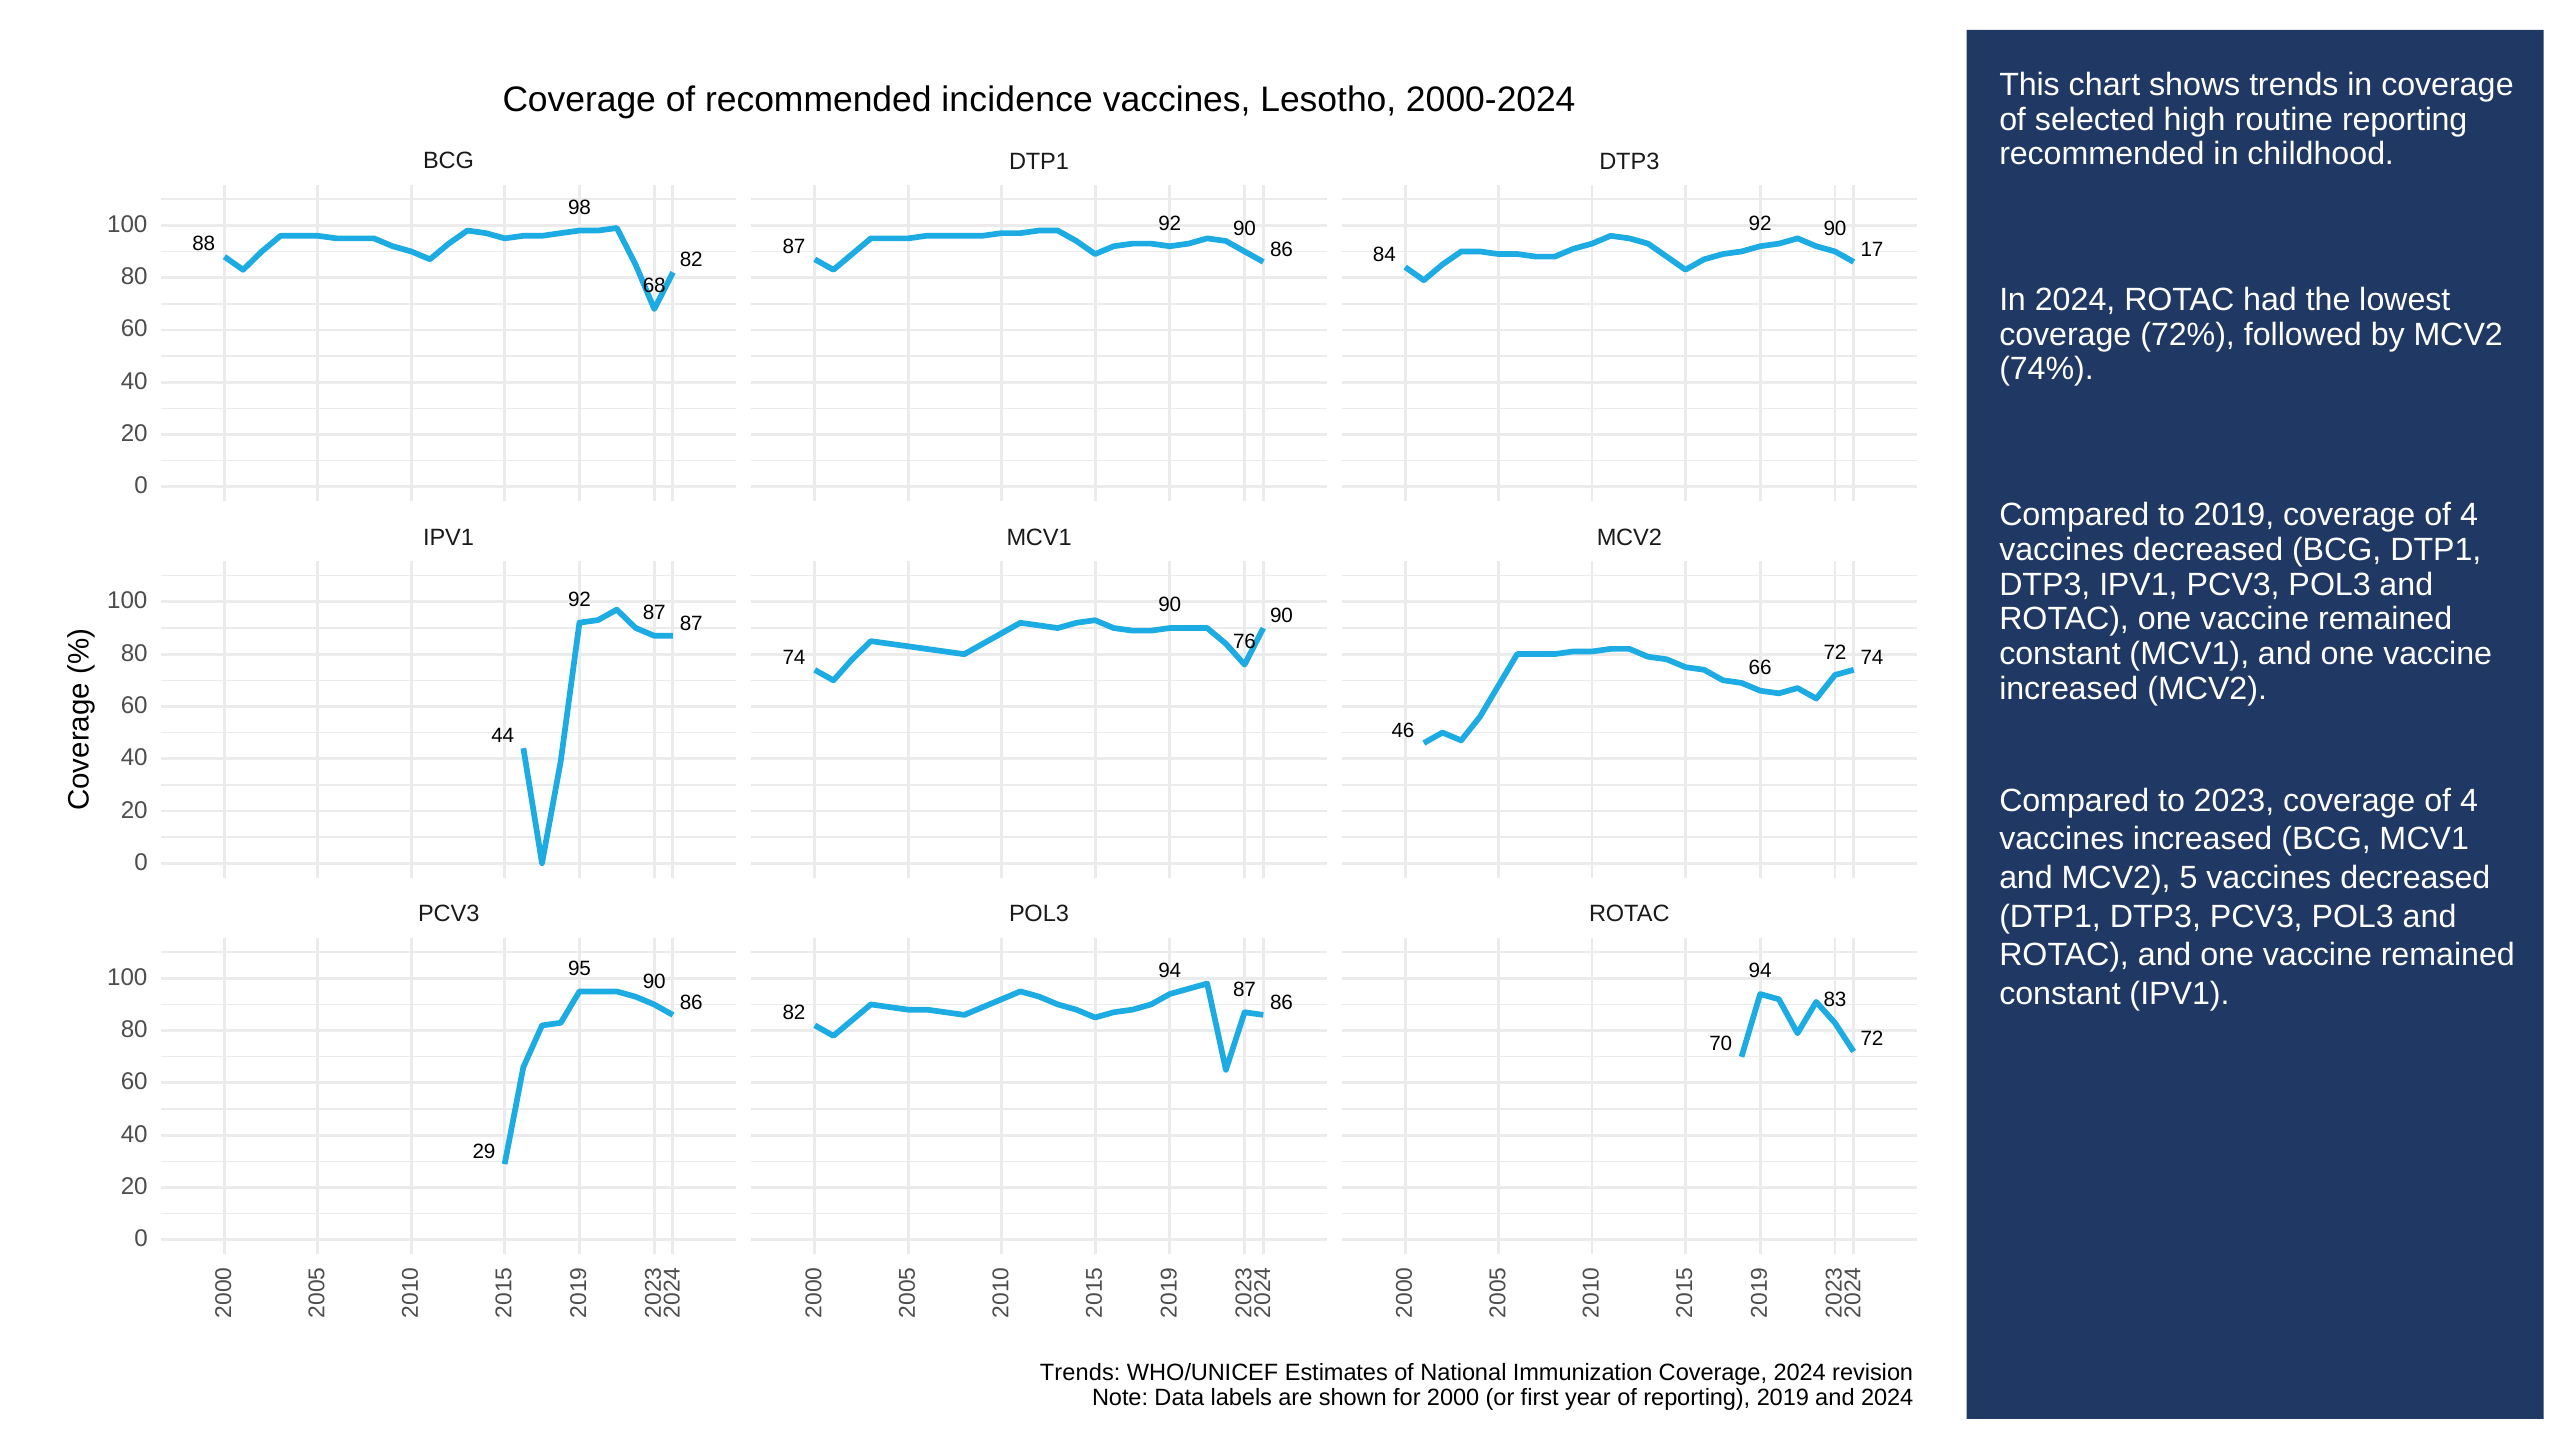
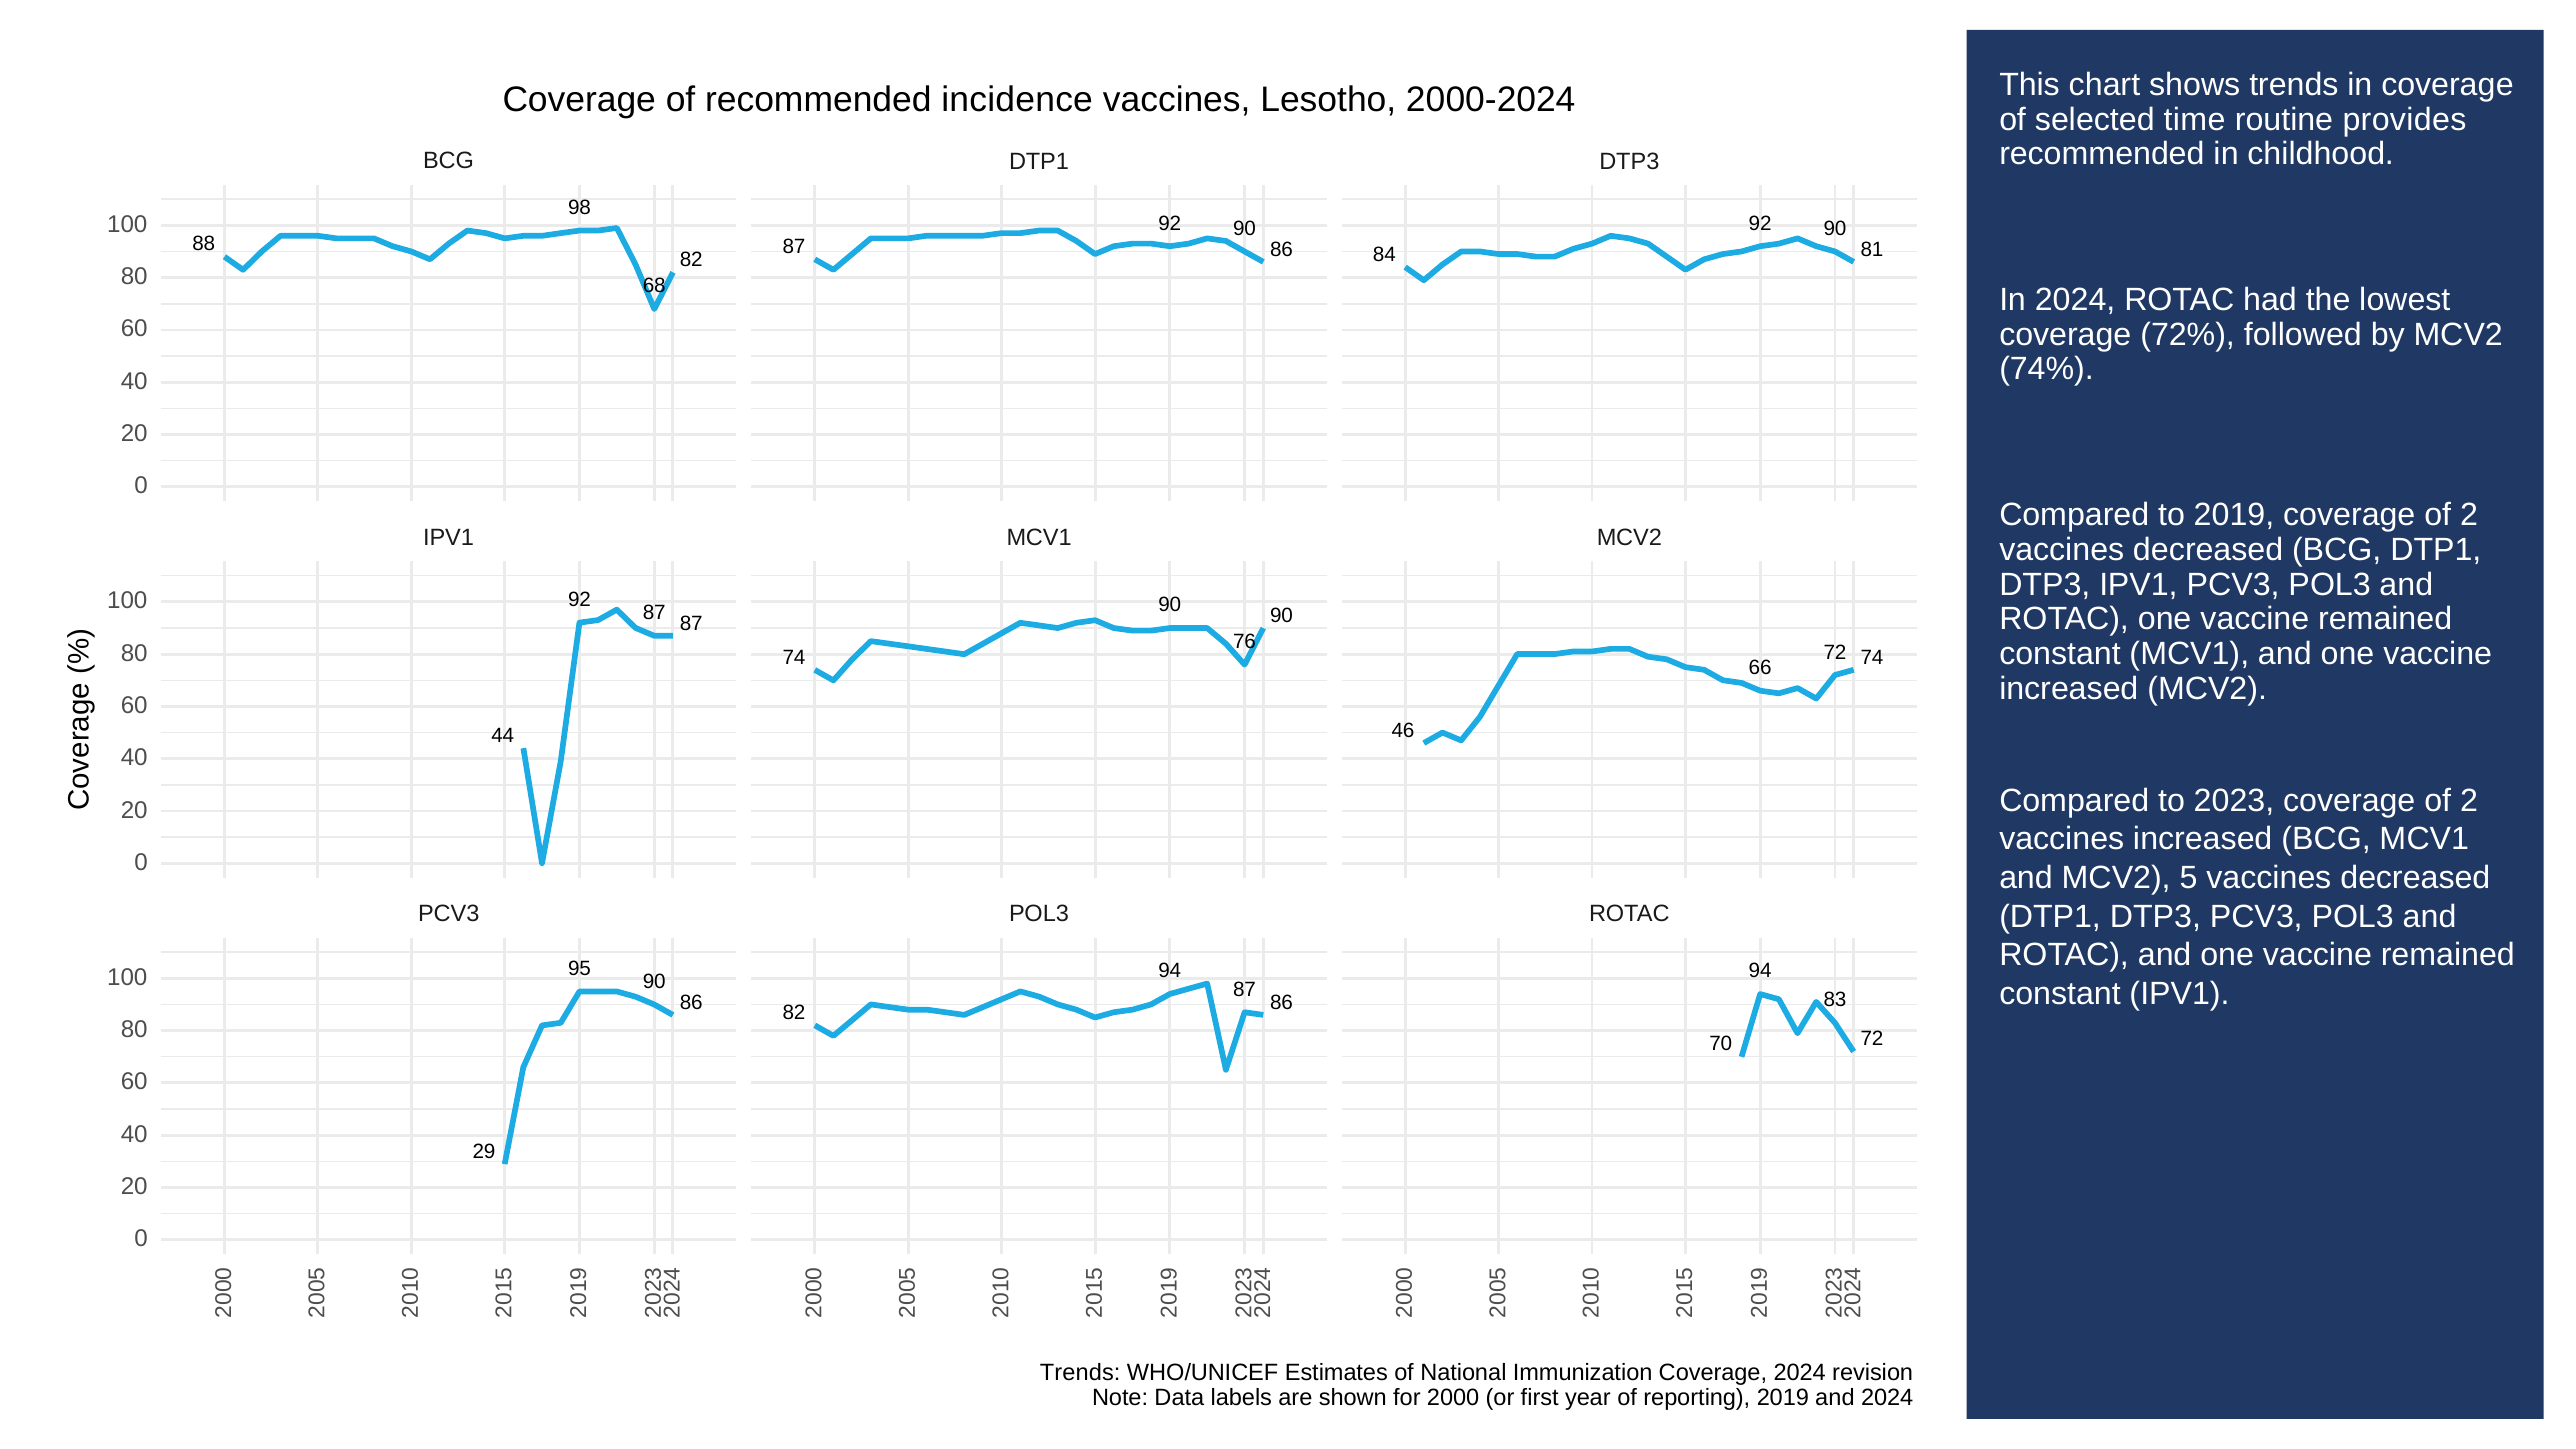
high: high -> time (2195, 119)
routine reporting: reporting -> provides (2404, 119)
17: 17 -> 81 (1872, 249)
2019 coverage of 4: 4 -> 2 (2469, 515)
2023 coverage of 4: 4 -> 2 (2469, 801)
